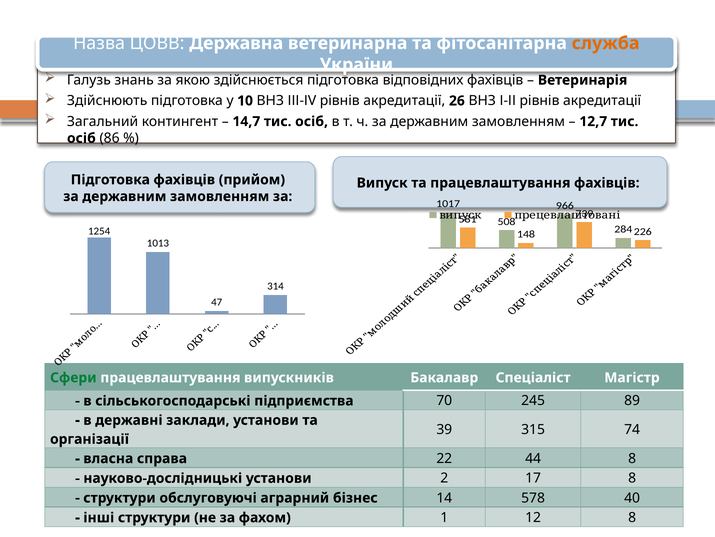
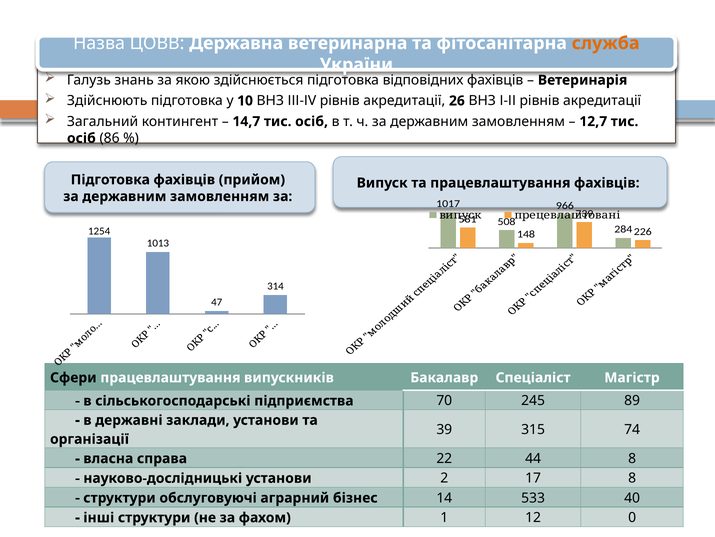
Сфери colour: green -> black (73, 377)
578: 578 -> 533 (533, 497)
12 8: 8 -> 0 (632, 517)
